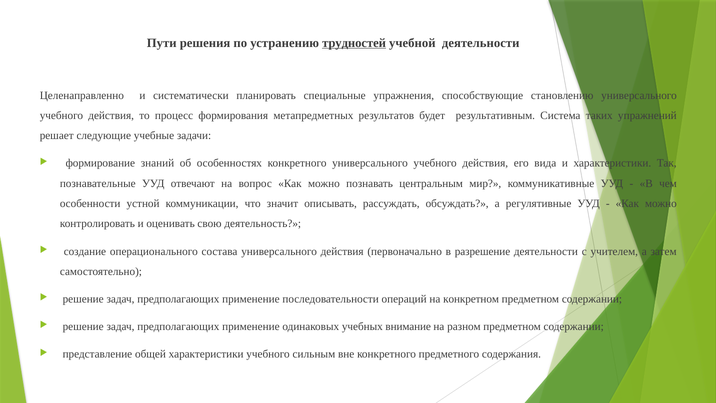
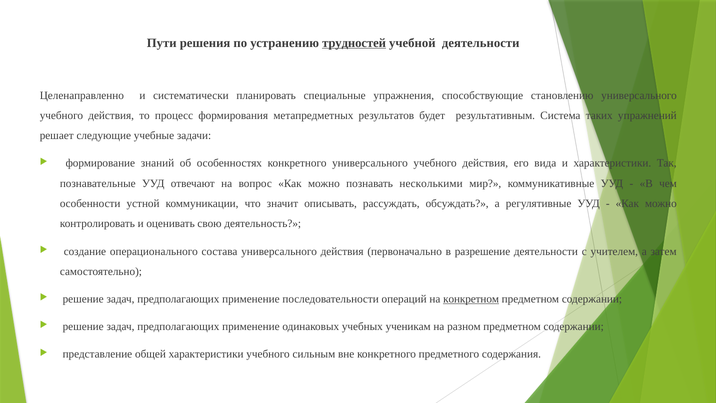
центральным: центральным -> несколькими (431, 183)
конкретном underline: none -> present (471, 299)
внимание: внимание -> ученикам (408, 326)
